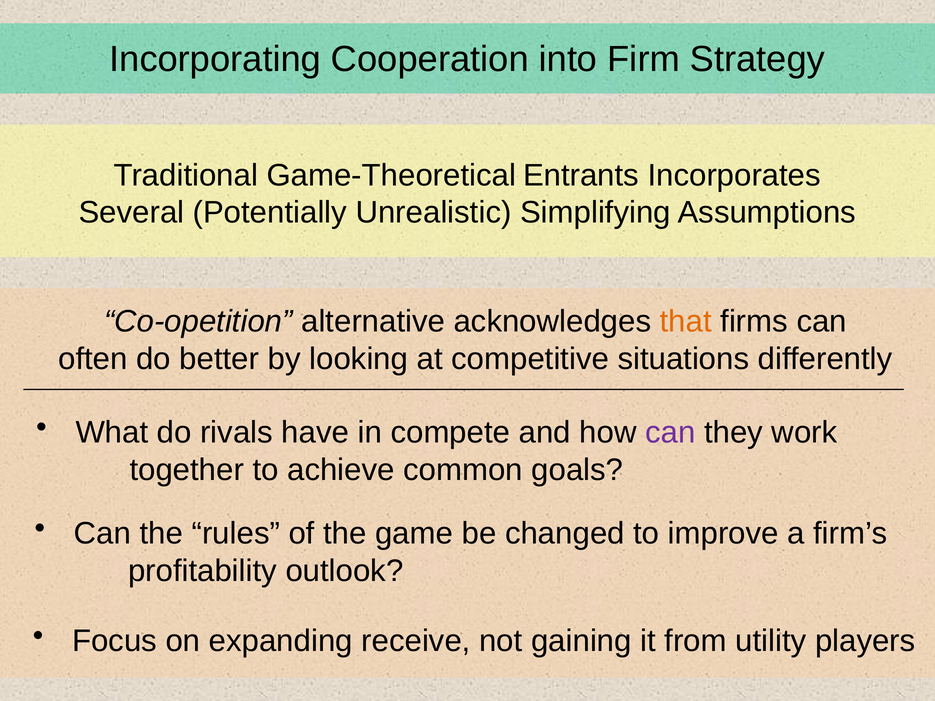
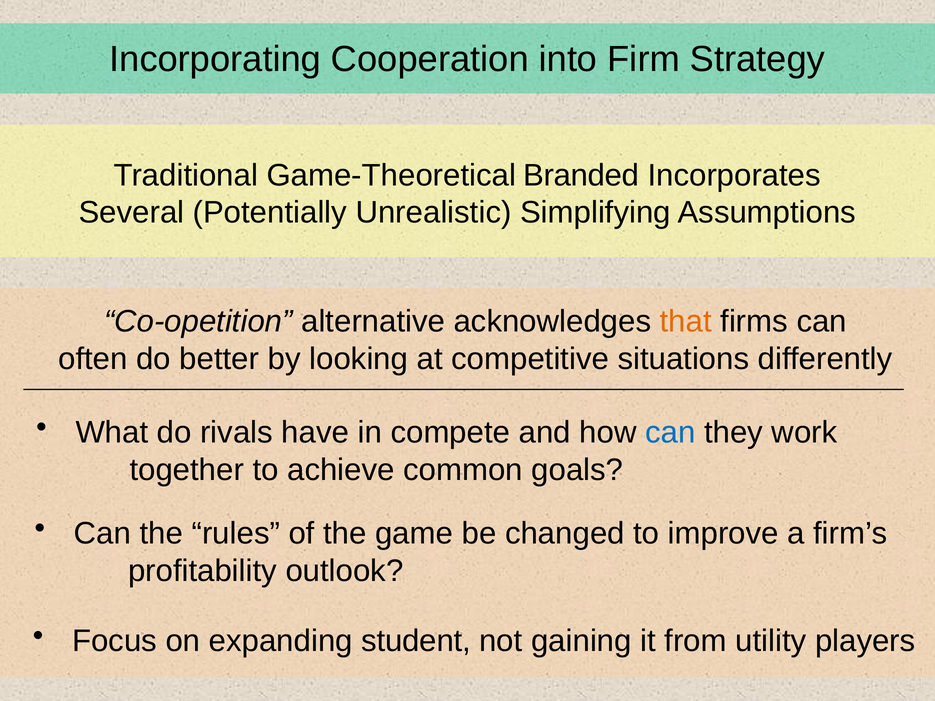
Entrants: Entrants -> Branded (581, 175)
can colour: purple -> blue (670, 433)
receive: receive -> student (416, 641)
